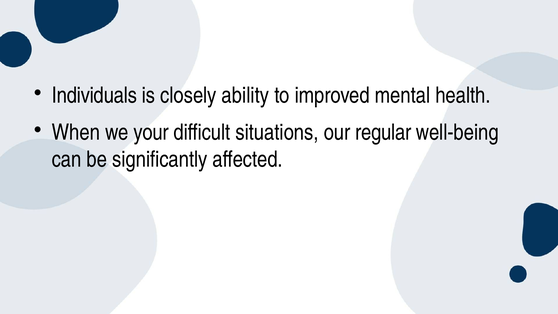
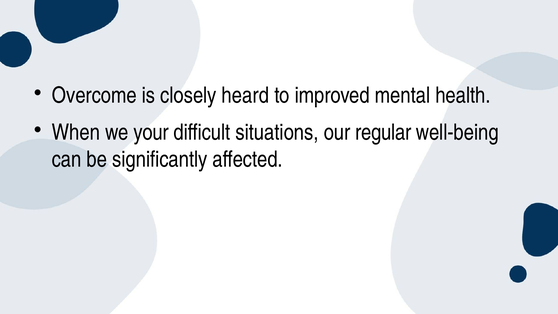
Individuals: Individuals -> Overcome (94, 95)
ability: ability -> heard (245, 95)
